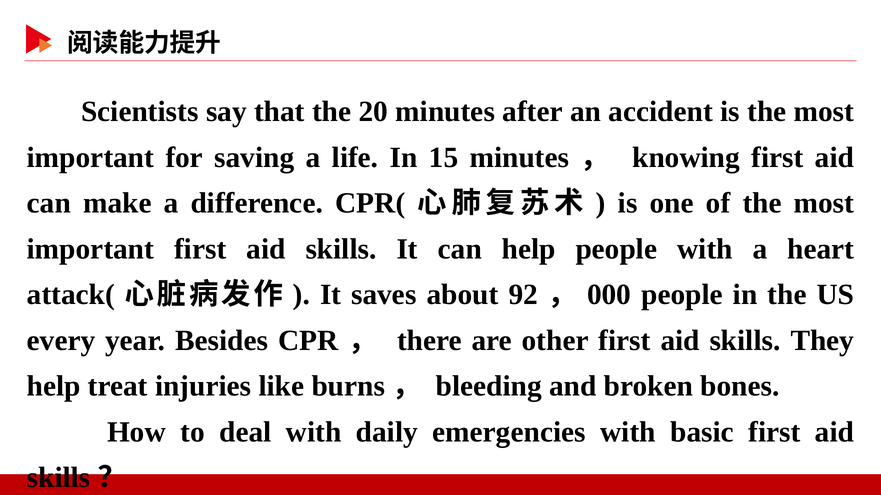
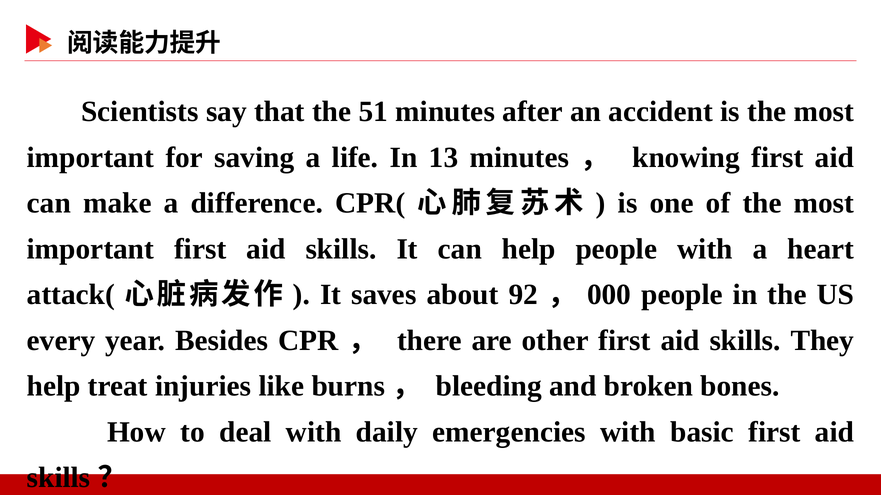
20: 20 -> 51 (373, 112)
15: 15 -> 13 (444, 158)
